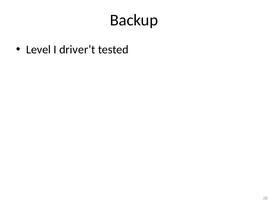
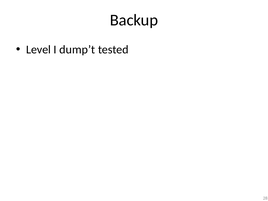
driver’t: driver’t -> dump’t (77, 50)
